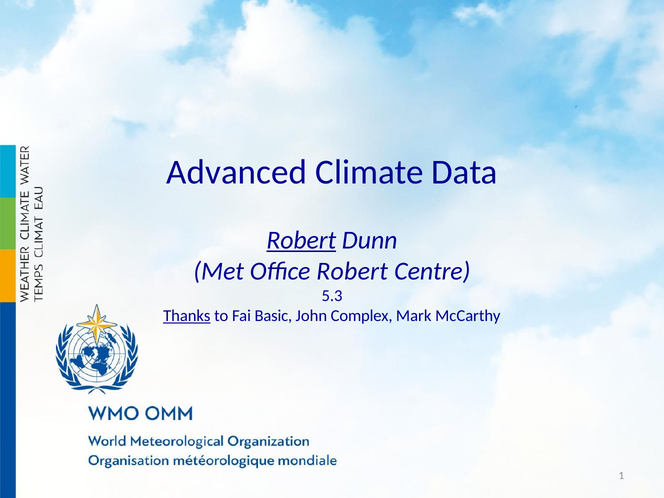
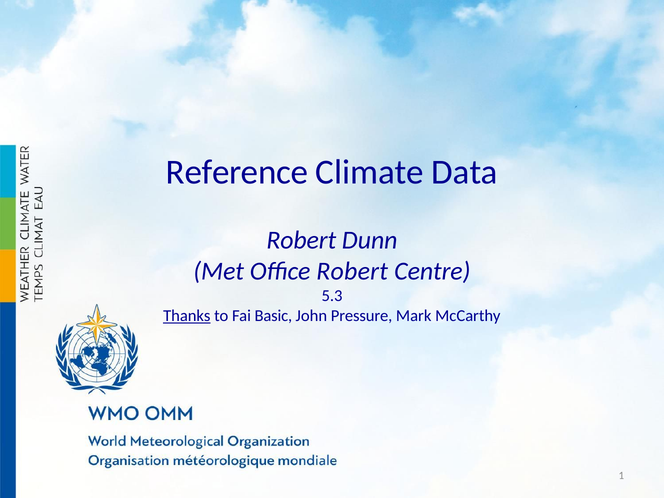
Advanced: Advanced -> Reference (237, 172)
Robert underline: present -> none (301, 240)
Complex: Complex -> Pressure (362, 316)
